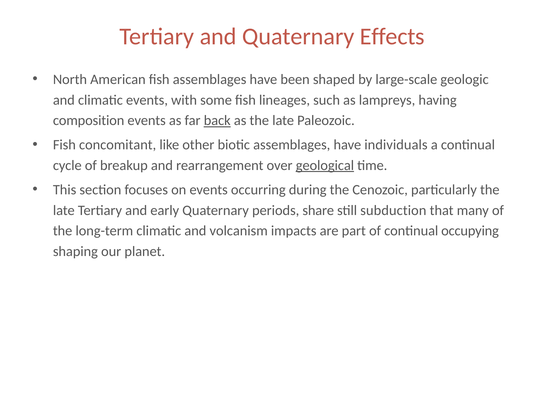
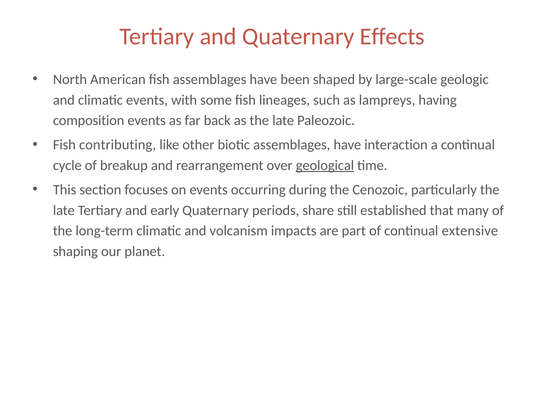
back underline: present -> none (217, 121)
concomitant: concomitant -> contributing (118, 145)
individuals: individuals -> interaction (396, 145)
subduction: subduction -> established (393, 210)
occupying: occupying -> extensive (470, 231)
